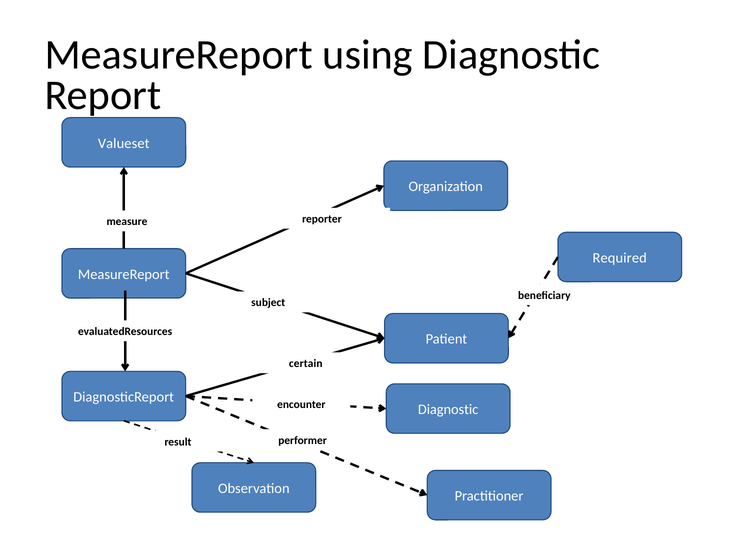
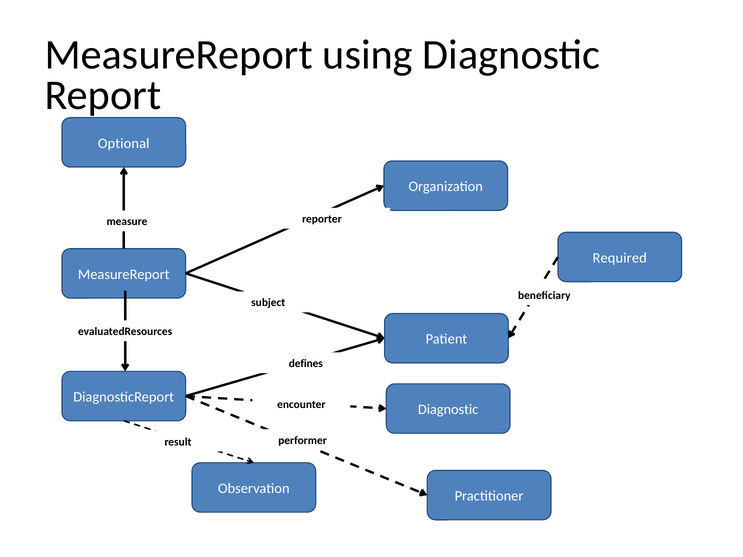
Valueset: Valueset -> Optional (124, 143)
certain: certain -> defines (306, 364)
